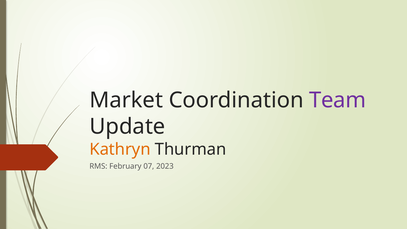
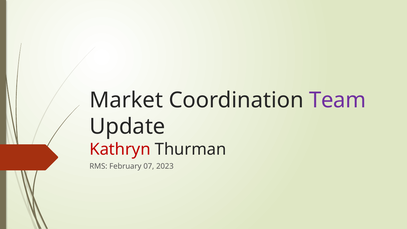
Kathryn colour: orange -> red (120, 149)
